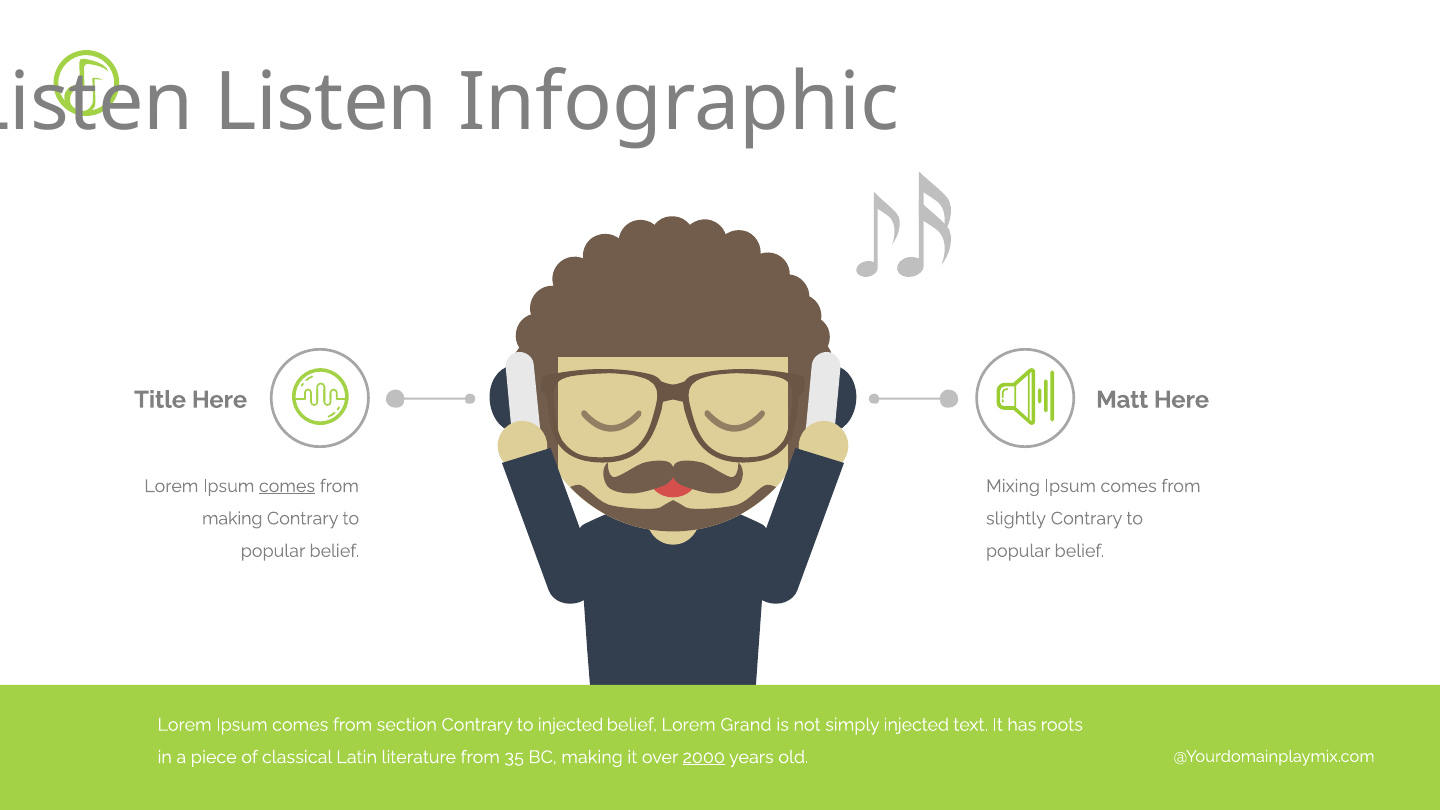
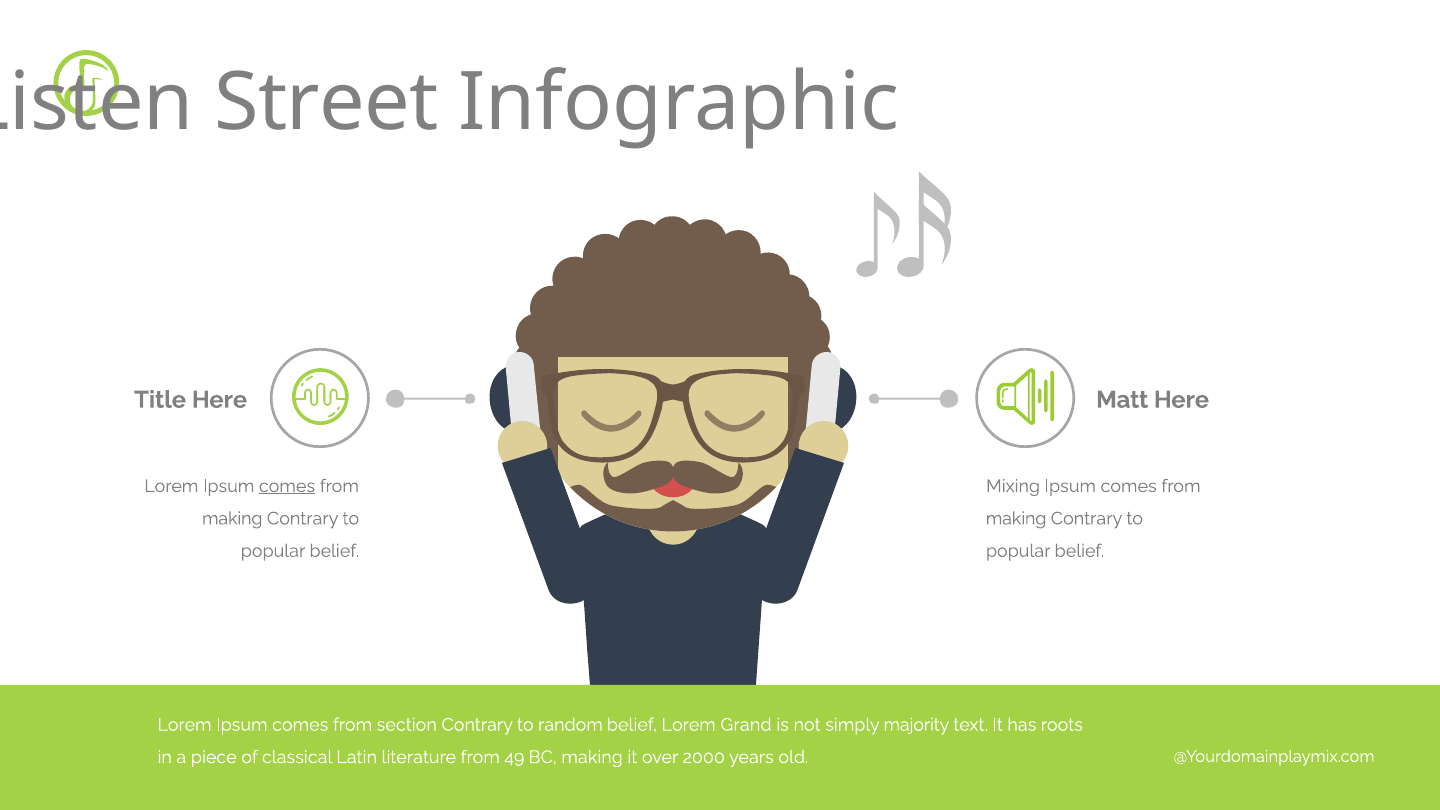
Listen: Listen -> Street (326, 102)
slightly: slightly -> making (1016, 518)
to injected: injected -> random (570, 725)
simply injected: injected -> majority (916, 725)
35: 35 -> 49 (514, 757)
2000 underline: present -> none (704, 757)
